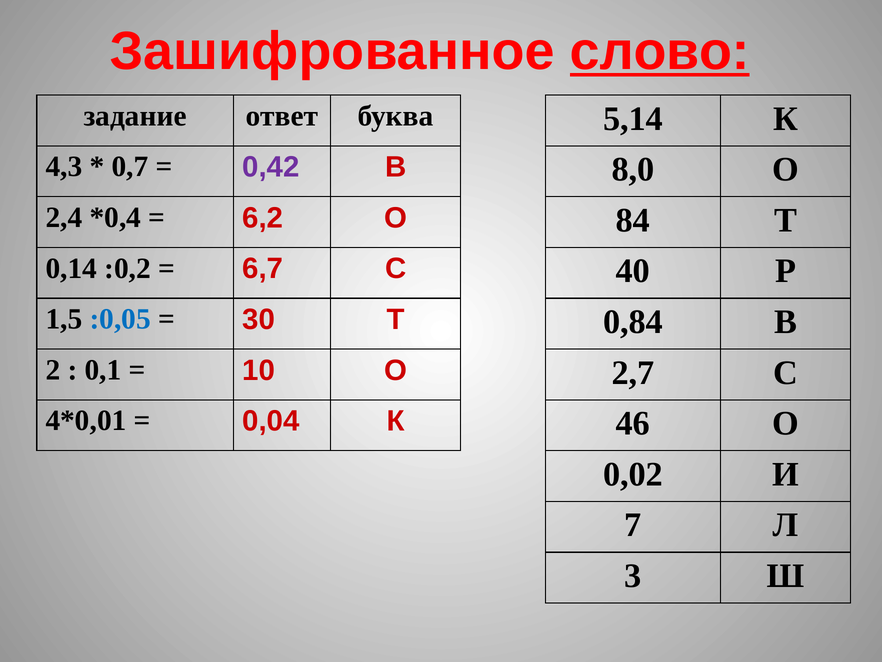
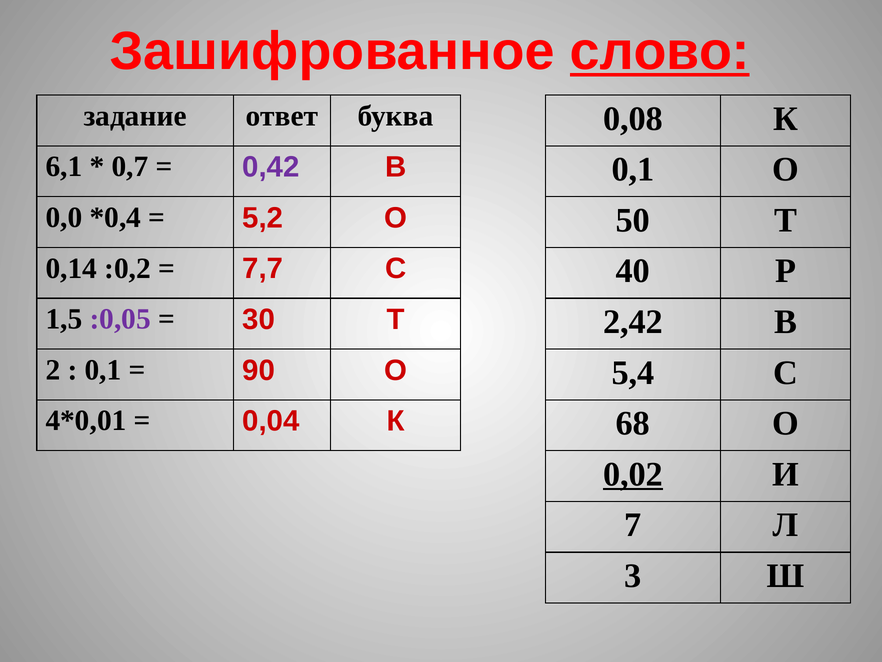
5,14: 5,14 -> 0,08 (633, 119)
4,3: 4,3 -> 6,1 (64, 167)
В 8,0: 8,0 -> 0,1 (633, 169)
2,4: 2,4 -> 0,0 (64, 217)
6,2: 6,2 -> 5,2 (263, 218)
84: 84 -> 50 (633, 220)
6,7: 6,7 -> 7,7 (263, 269)
:0,05 colour: blue -> purple (120, 319)
0,84: 0,84 -> 2,42 (633, 322)
10: 10 -> 90 (259, 370)
2,7: 2,7 -> 5,4 (633, 372)
46: 46 -> 68 (633, 423)
0,02 underline: none -> present (633, 474)
